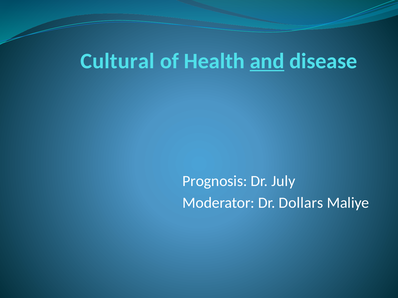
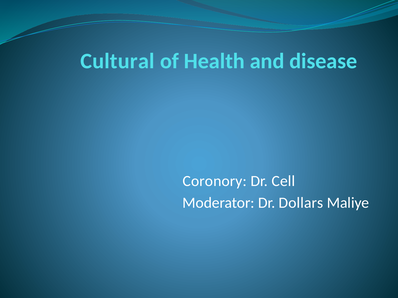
and underline: present -> none (267, 61)
Prognosis: Prognosis -> Coronory (215, 181)
July: July -> Cell (283, 181)
